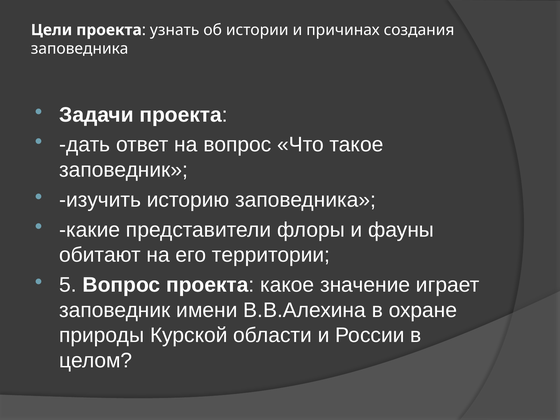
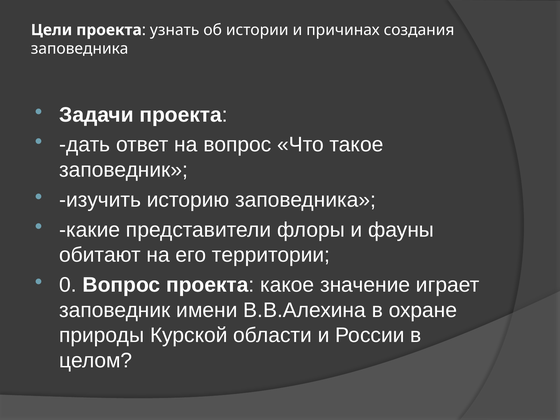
5: 5 -> 0 (68, 285)
